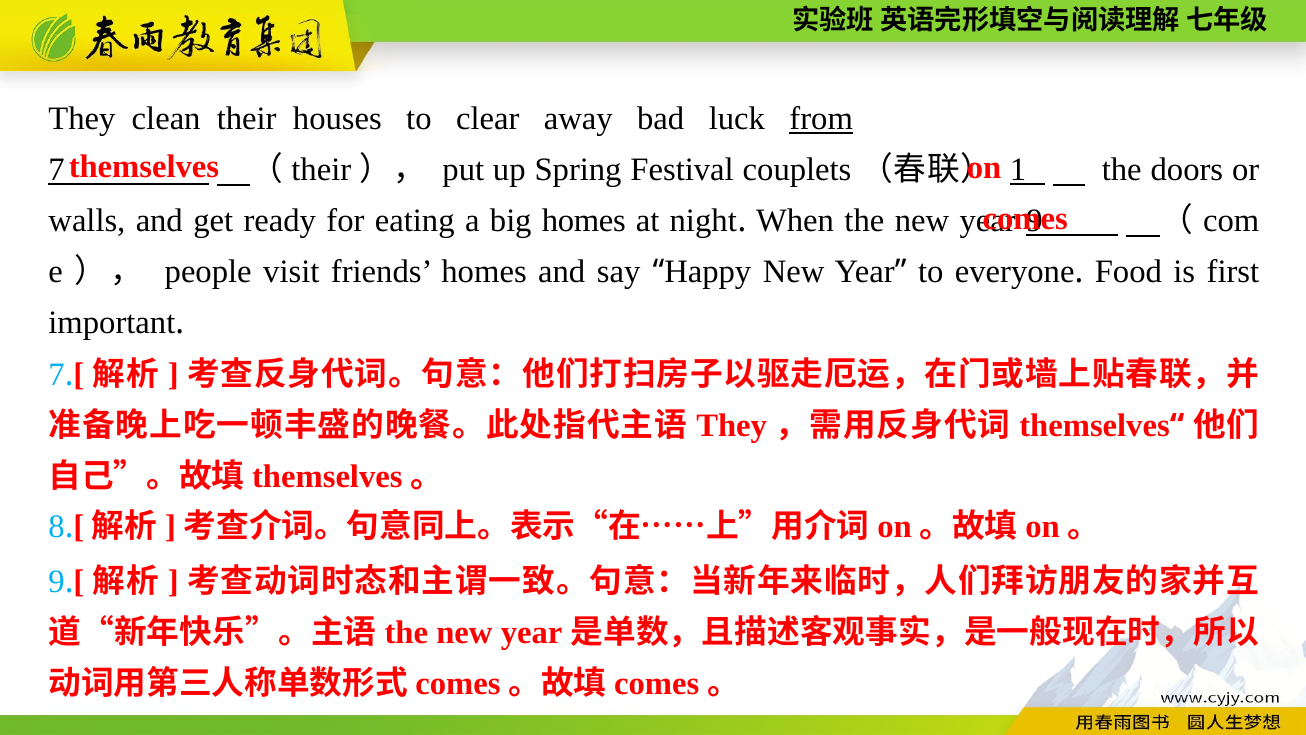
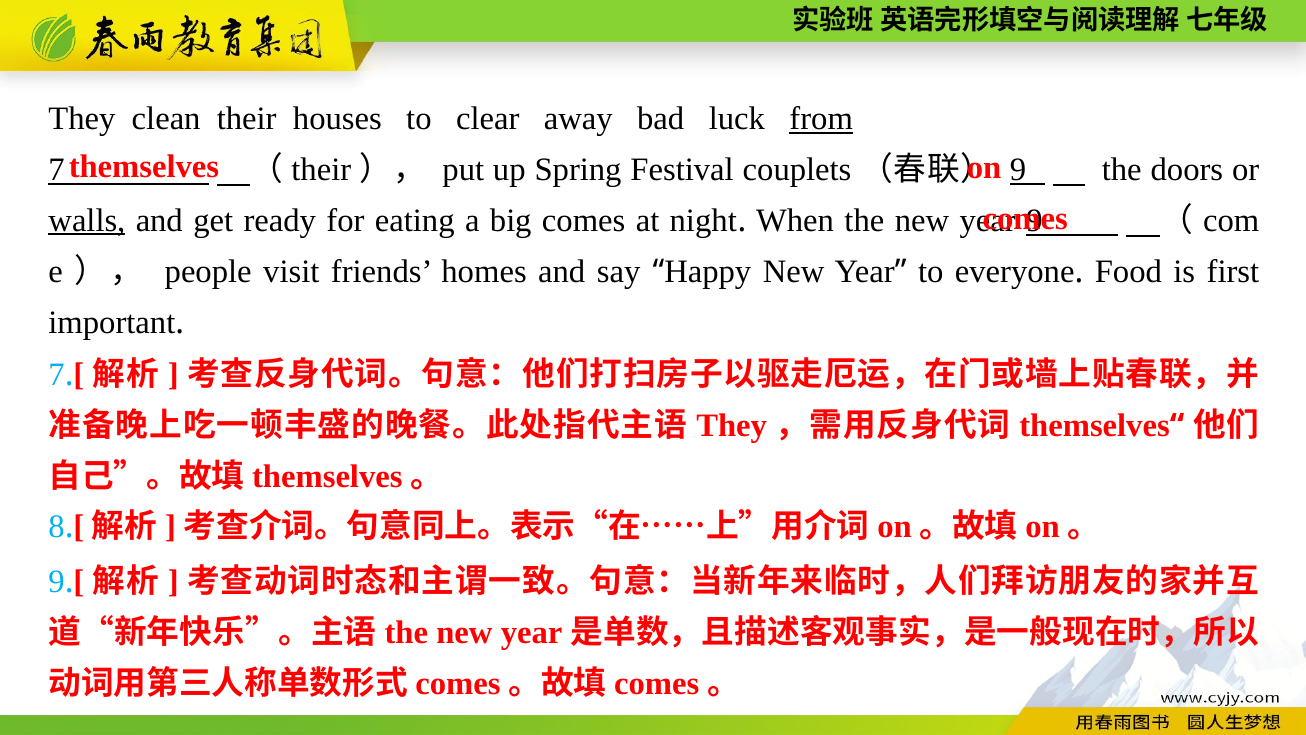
1: 1 -> 9 (1018, 169)
walls underline: none -> present (87, 220)
big homes: homes -> comes (584, 220)
